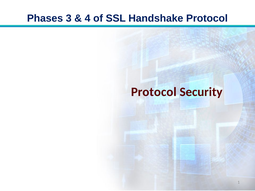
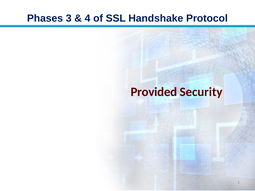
Protocol: Protocol -> Provided (154, 92)
